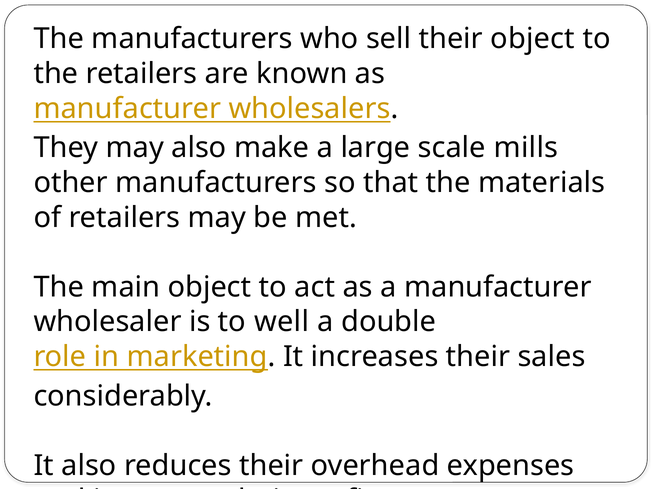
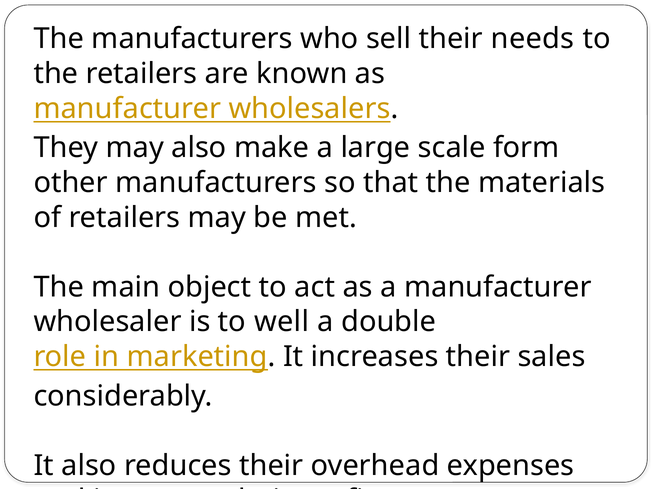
their object: object -> needs (533, 39)
mills: mills -> form (526, 148)
